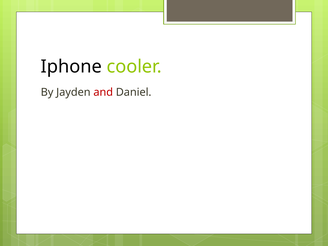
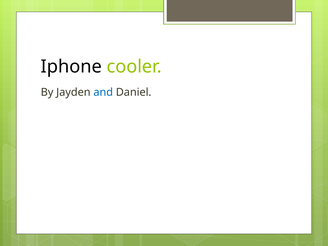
and colour: red -> blue (103, 92)
